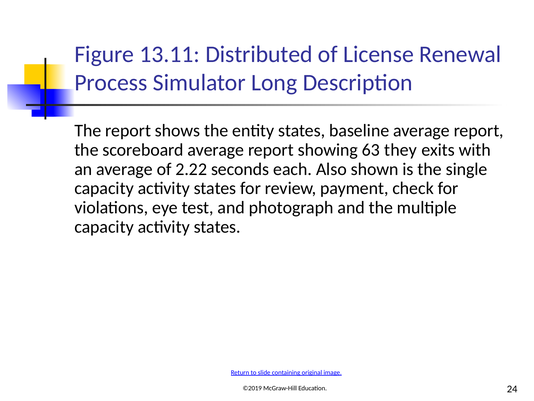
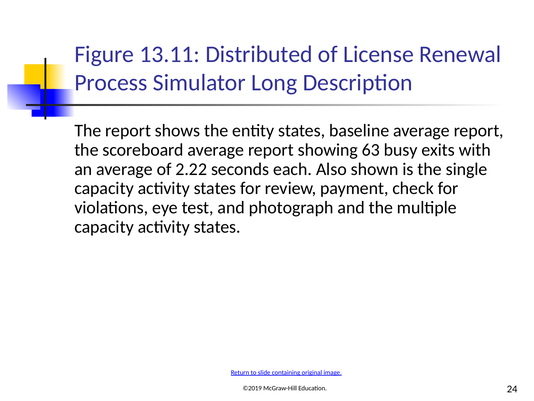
they: they -> busy (401, 150)
